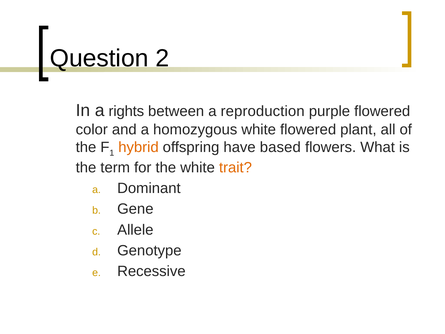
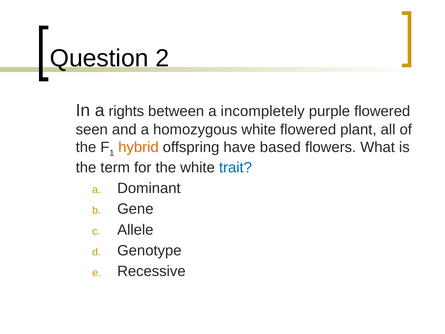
reproduction: reproduction -> incompletely (263, 111)
color: color -> seen (92, 129)
trait colour: orange -> blue (235, 167)
